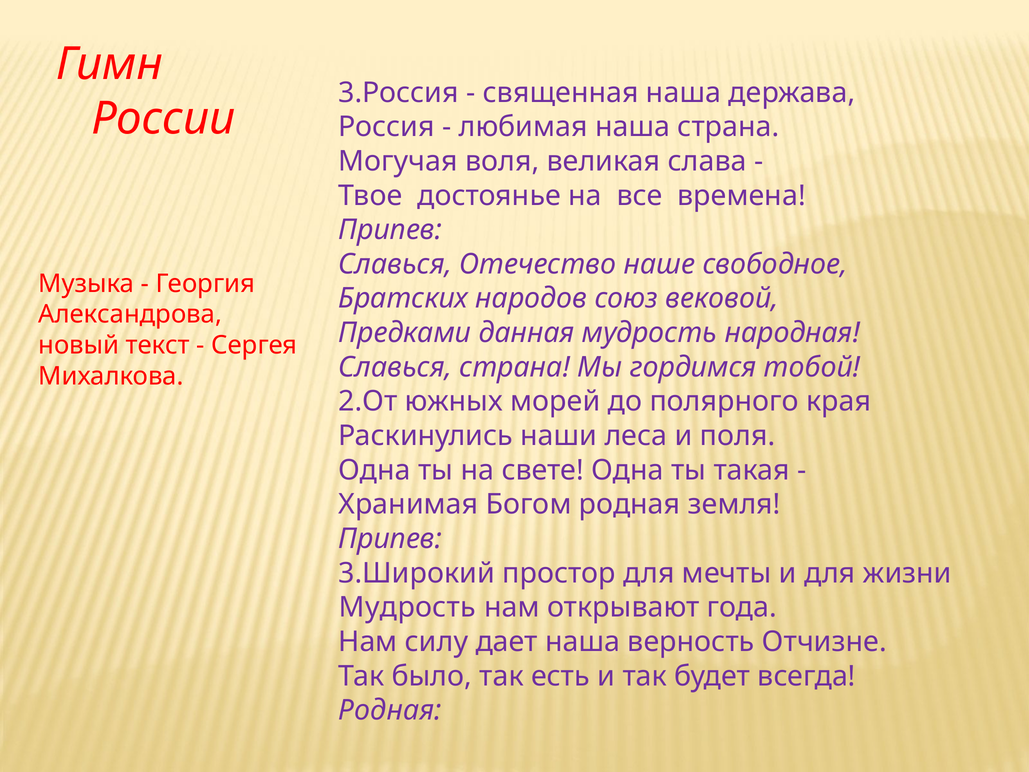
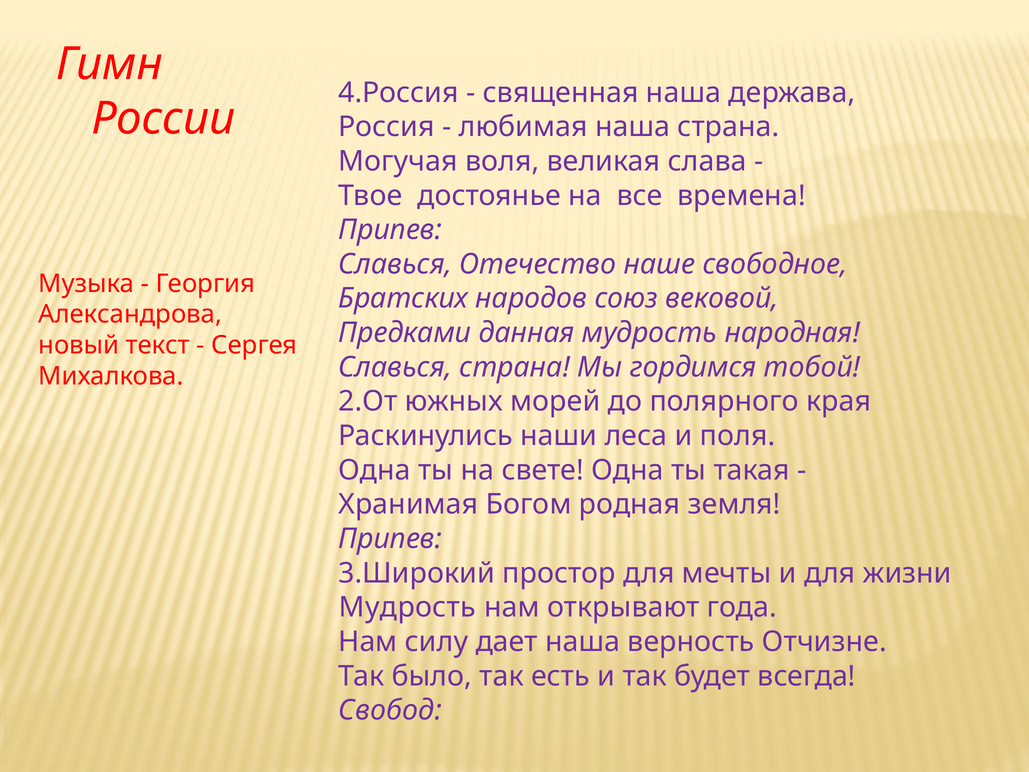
3.Россия: 3.Россия -> 4.Россия (398, 93)
Родная: Родная -> Свобод (390, 710)
